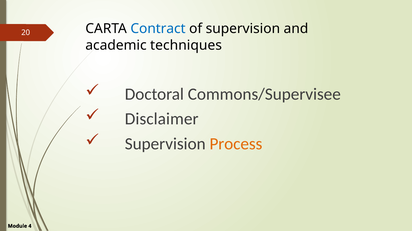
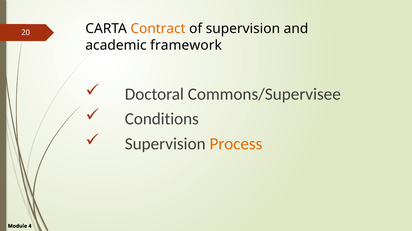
Contract colour: blue -> orange (158, 29)
techniques: techniques -> framework (186, 45)
Disclaimer: Disclaimer -> Conditions (162, 119)
